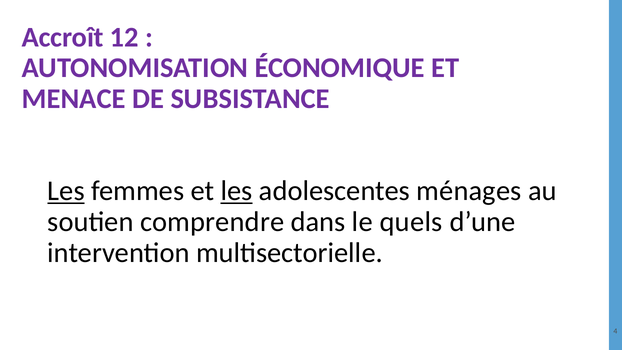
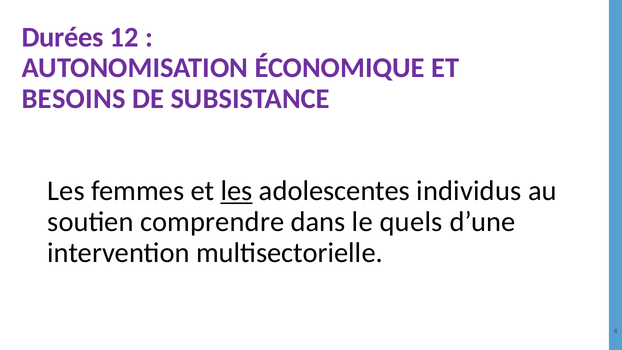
Accroît: Accroît -> Durées (63, 37)
MENACE: MENACE -> BESOINS (74, 99)
Les underline: present -> none (66, 191)
ménages: ménages -> individus (469, 191)
